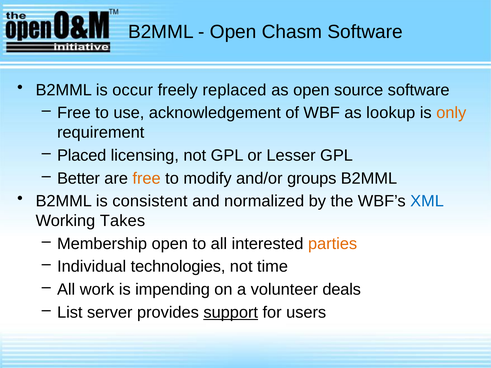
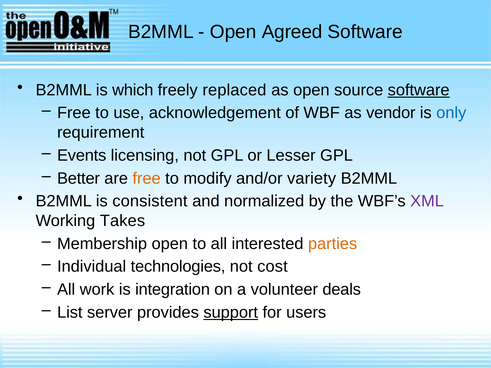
Chasm: Chasm -> Agreed (292, 32)
occur: occur -> which (133, 90)
software underline: none -> present (419, 90)
lookup: lookup -> vendor (391, 113)
only colour: orange -> blue (451, 113)
Placed: Placed -> Events (82, 156)
groups: groups -> variety (312, 178)
XML colour: blue -> purple (427, 201)
time: time -> cost (272, 267)
impending: impending -> integration (173, 290)
